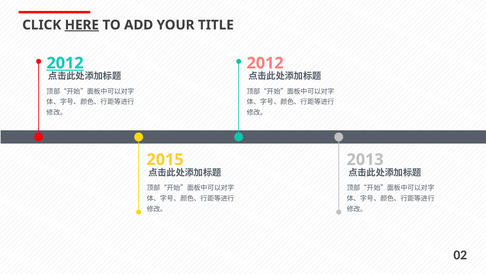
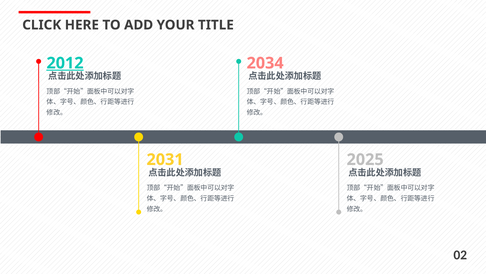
HERE underline: present -> none (82, 25)
2012: 2012 -> 2034 (265, 63)
2015: 2015 -> 2031 (165, 159)
2013: 2013 -> 2025 (365, 159)
